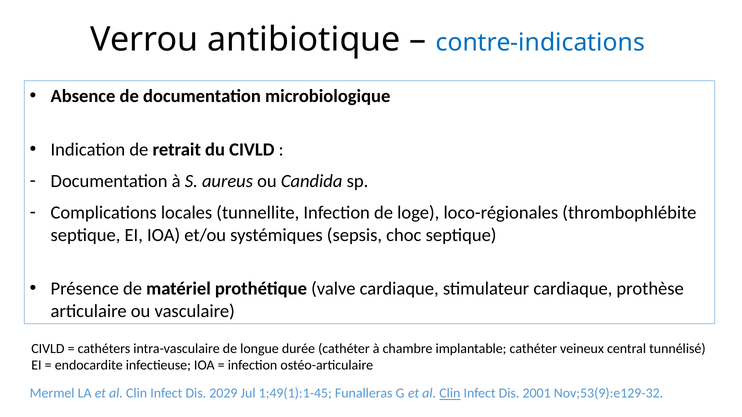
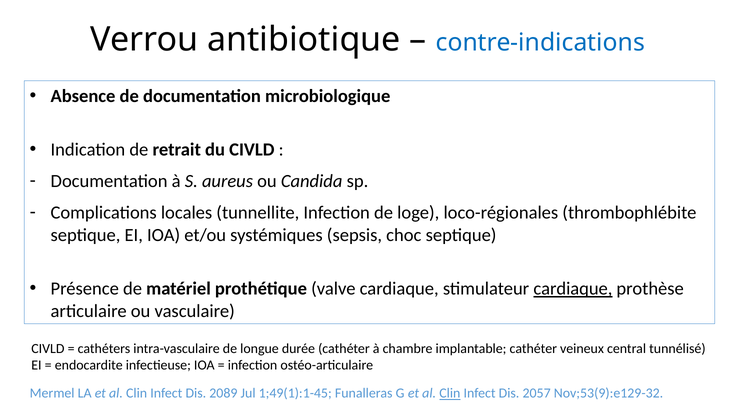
cardiaque underline: none -> present (573, 289)
2029: 2029 -> 2089 (223, 394)
2001: 2001 -> 2057 (537, 394)
